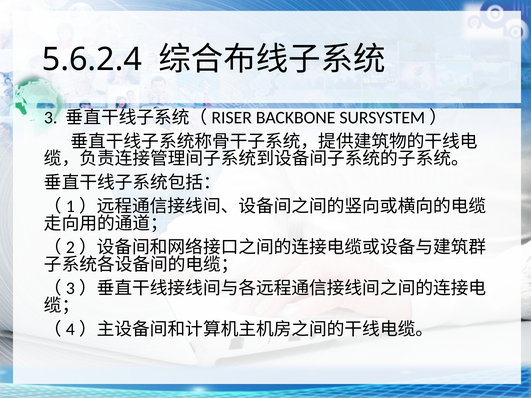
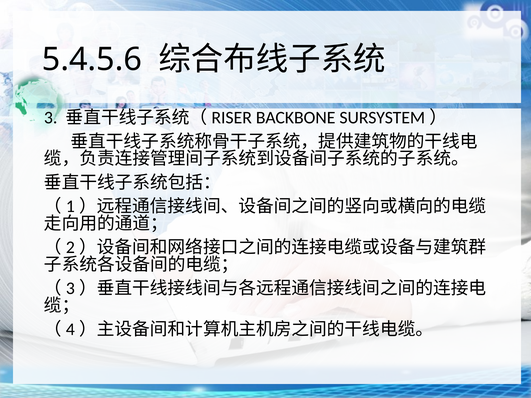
5.6.2.4: 5.6.2.4 -> 5.4.5.6 (92, 59)
